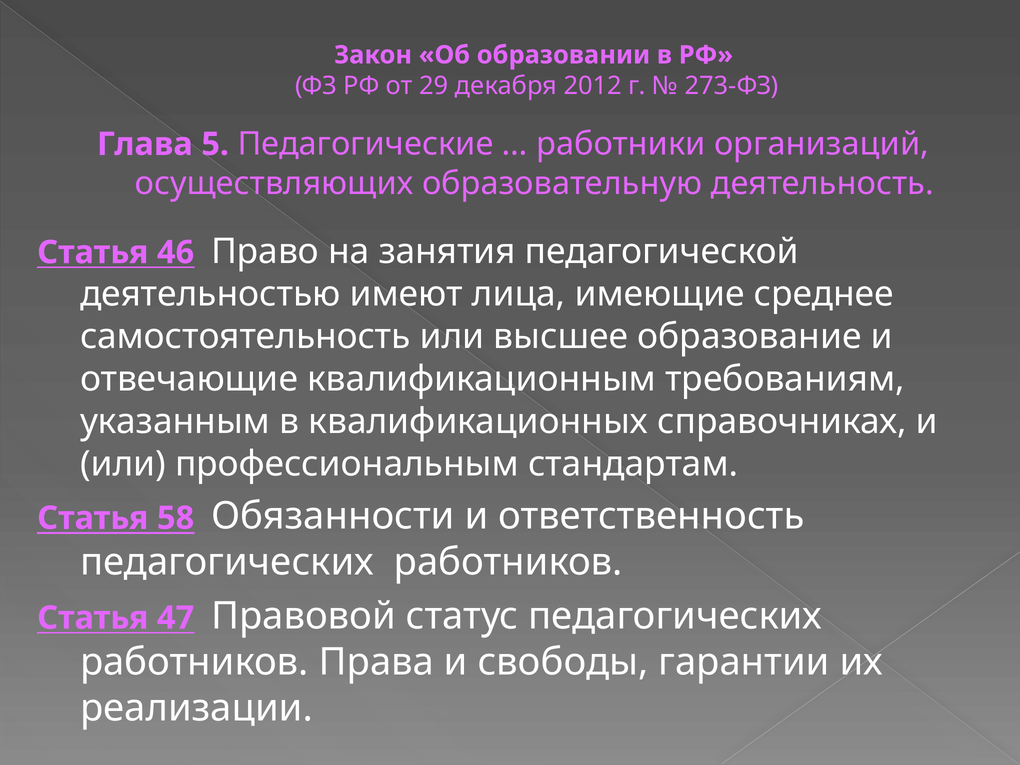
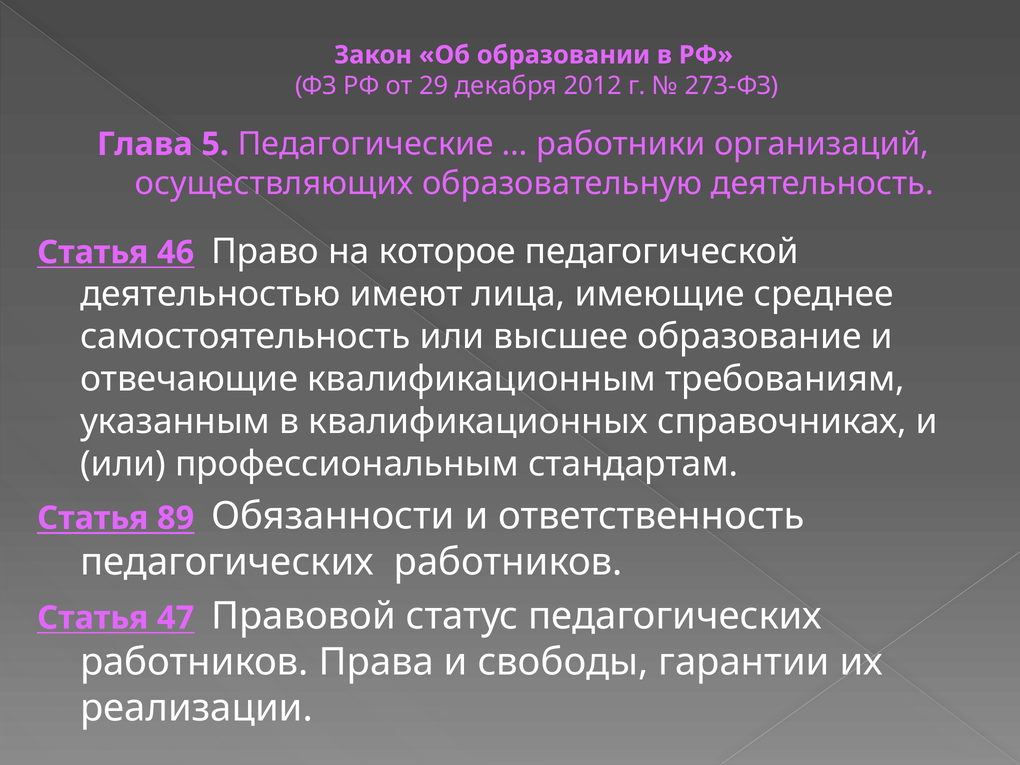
занятия: занятия -> которое (447, 252)
58: 58 -> 89 (176, 518)
